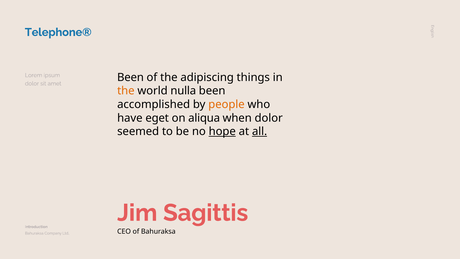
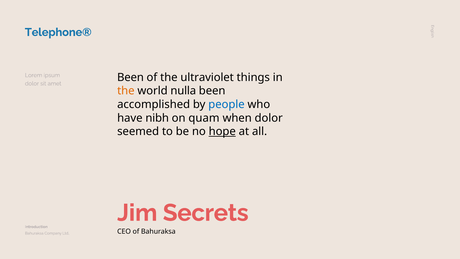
adipiscing: adipiscing -> ultraviolet (207, 77)
people colour: orange -> blue (226, 104)
eget: eget -> nibh (157, 118)
aliqua: aliqua -> quam (204, 118)
all underline: present -> none (260, 131)
Sagittis: Sagittis -> Secrets (206, 213)
